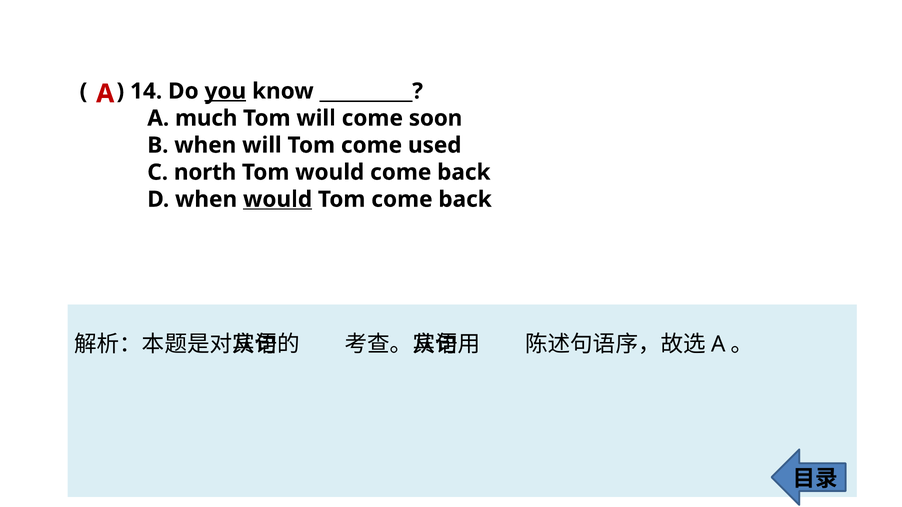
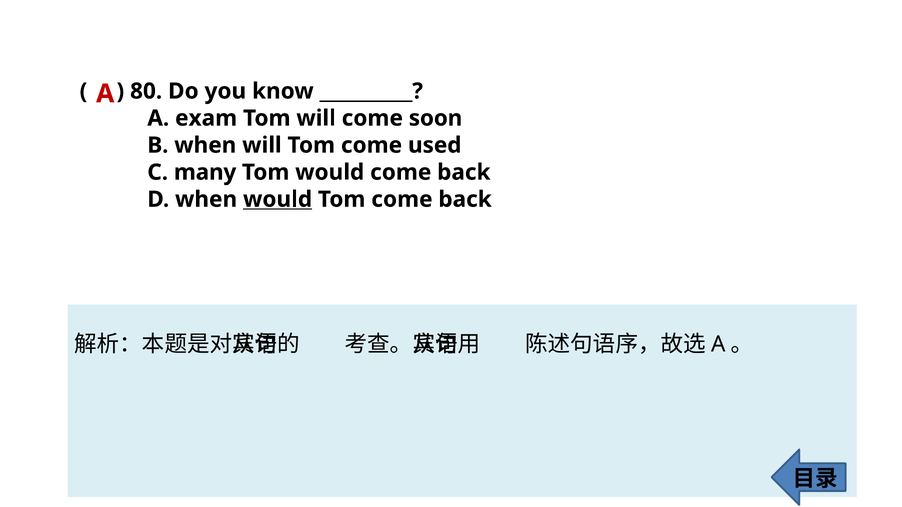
14: 14 -> 80 (146, 91)
you underline: present -> none (225, 91)
much: much -> exam (206, 118)
north: north -> many (205, 172)
